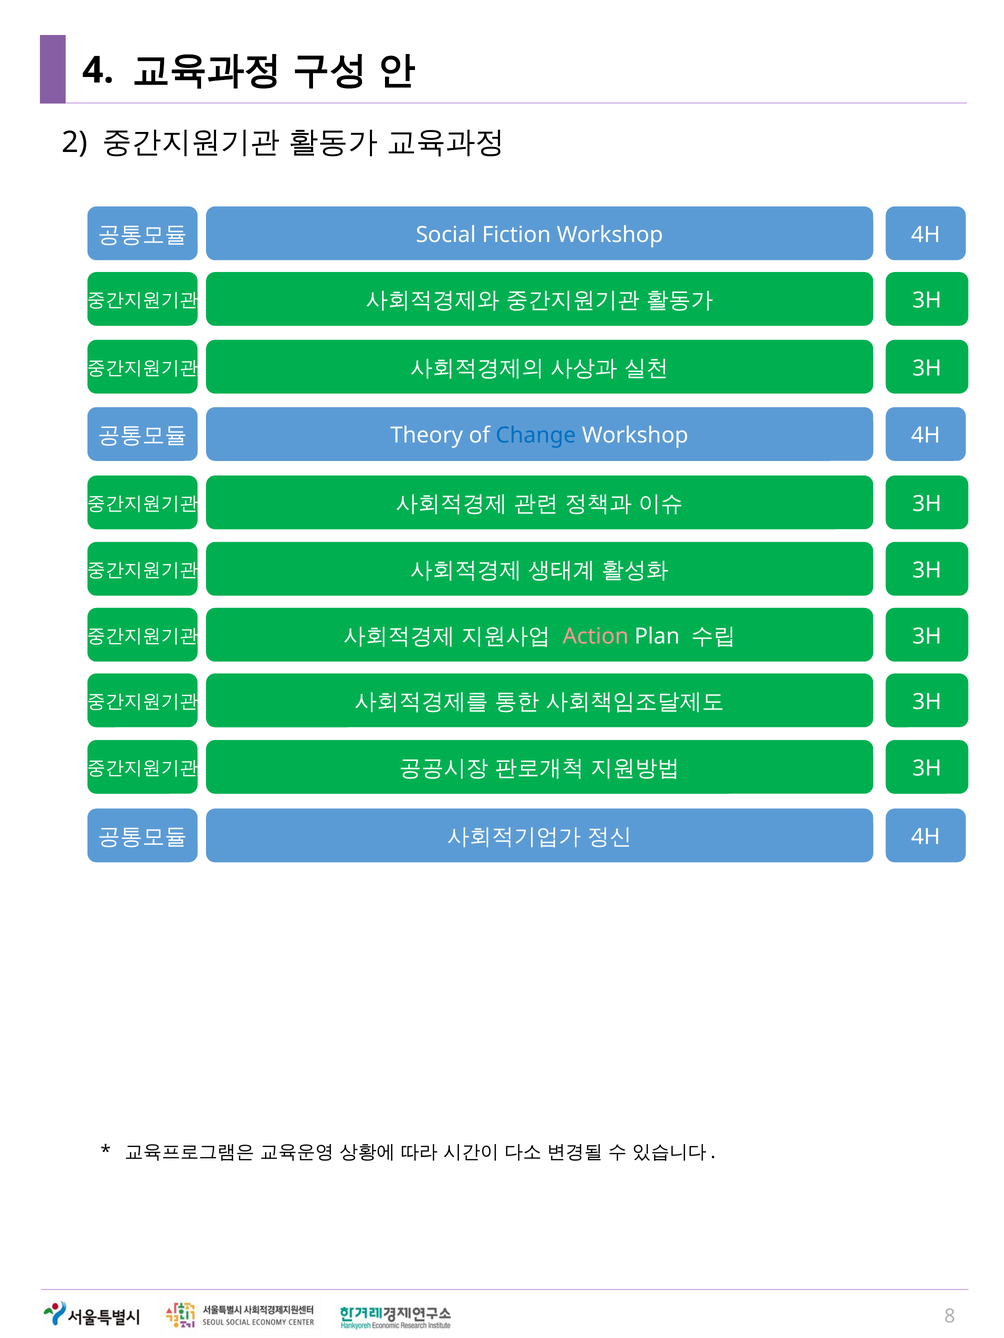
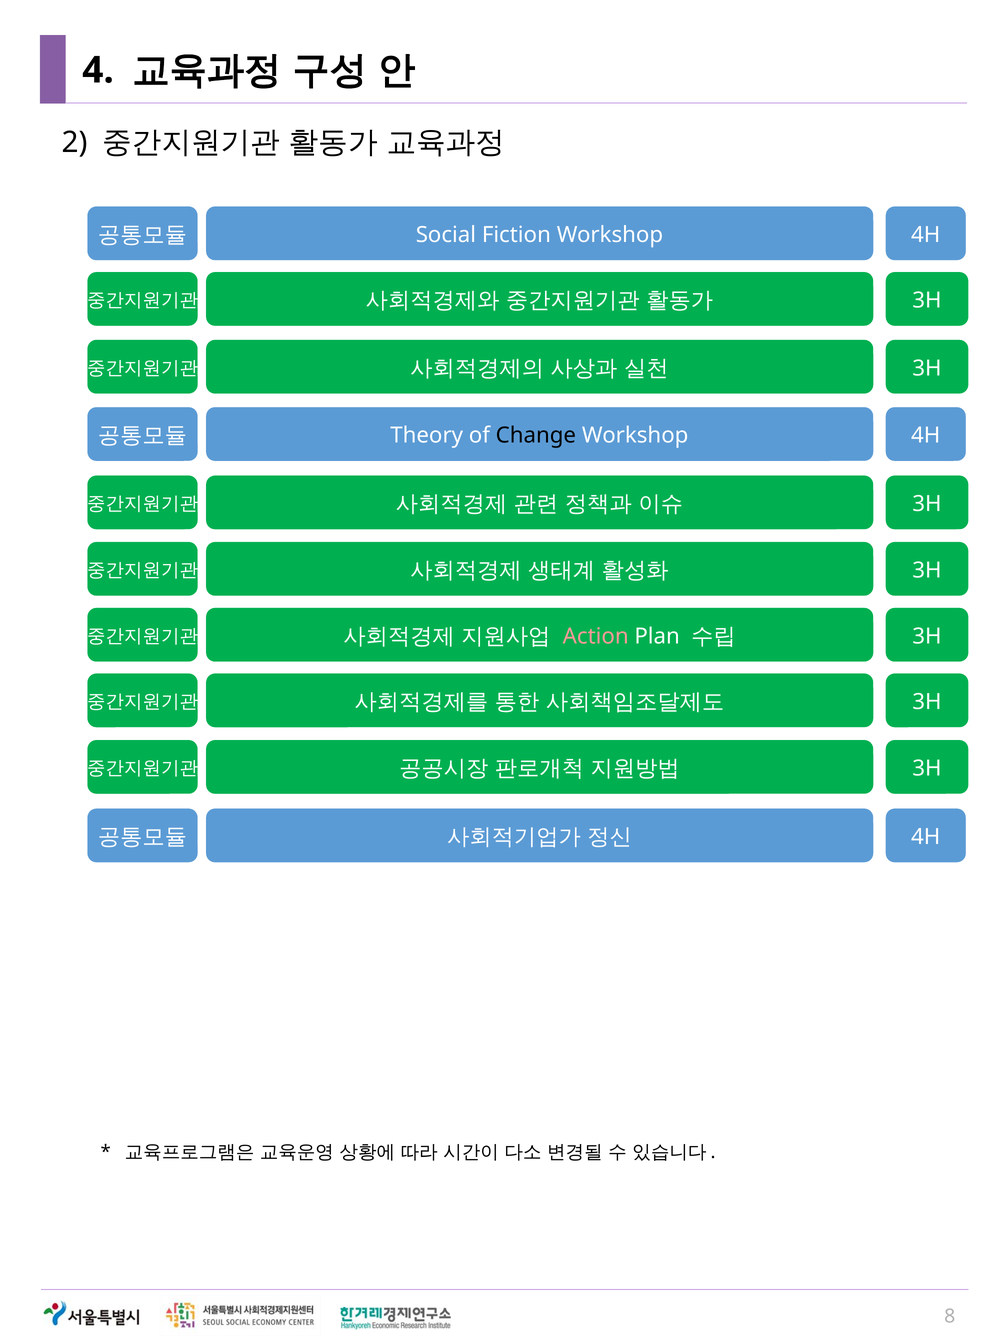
Change colour: blue -> black (536, 436)
